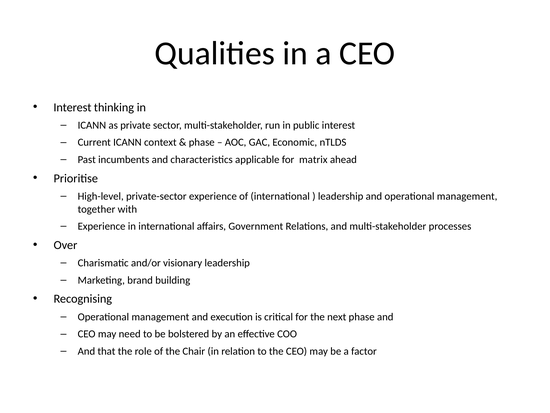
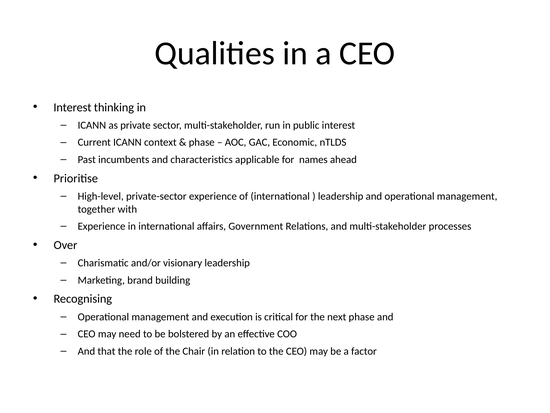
matrix: matrix -> names (313, 159)
